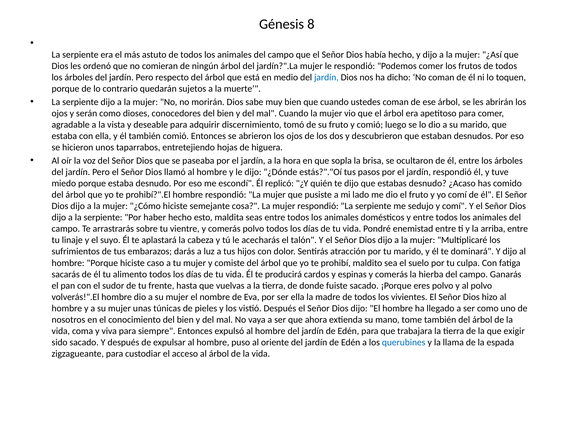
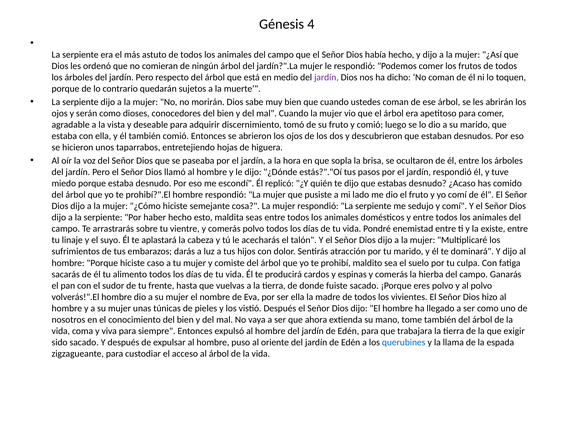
8: 8 -> 4 (311, 24)
jardín colour: blue -> purple (326, 77)
arriba: arriba -> existe (493, 229)
